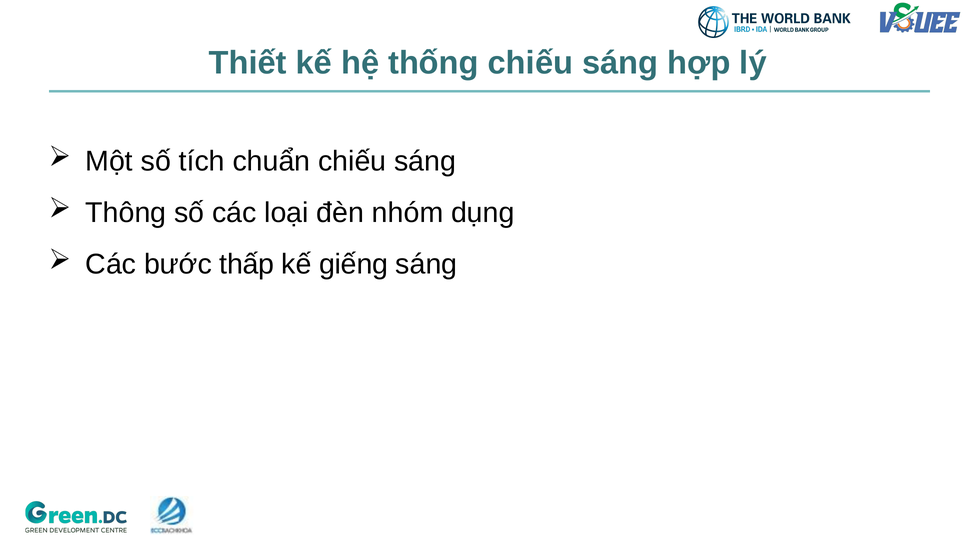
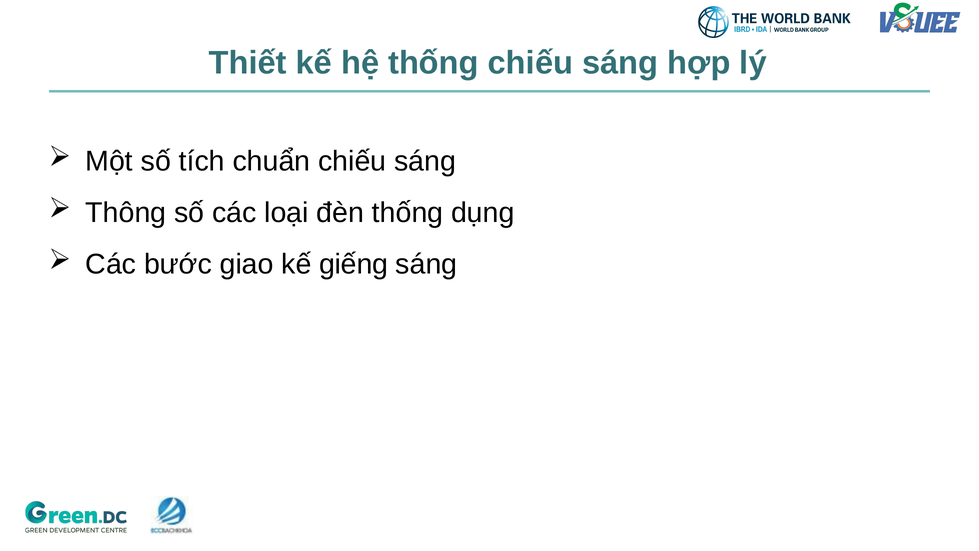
đèn nhóm: nhóm -> thống (408, 213)
thấp: thấp -> giao (247, 264)
